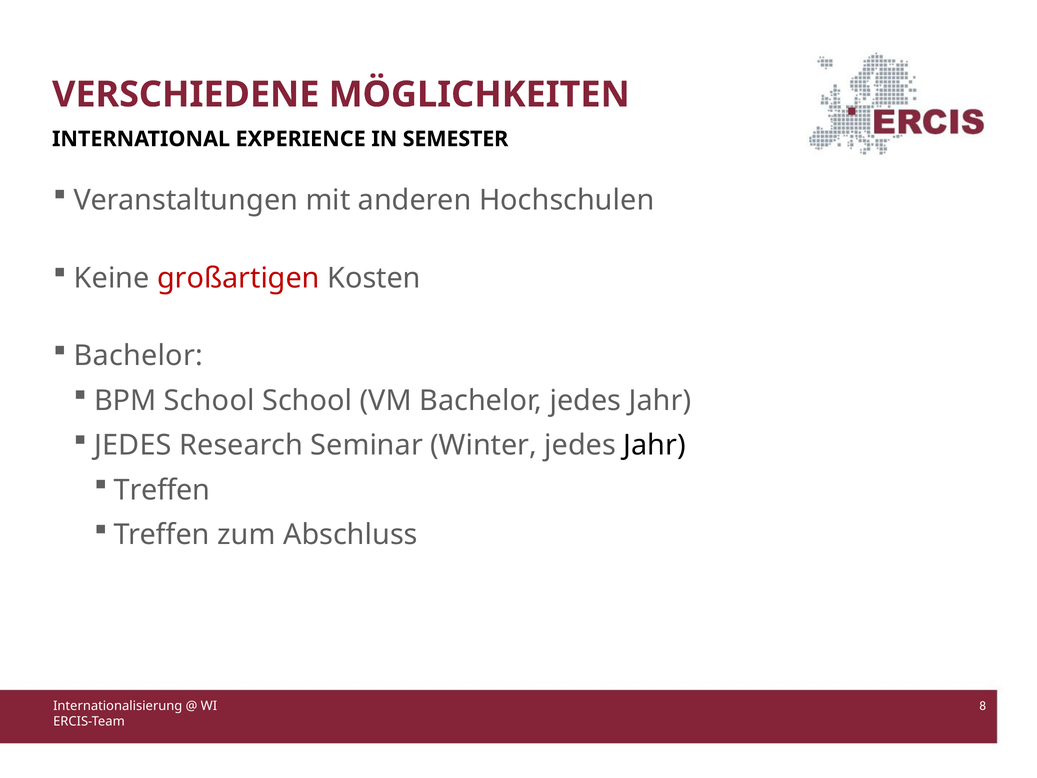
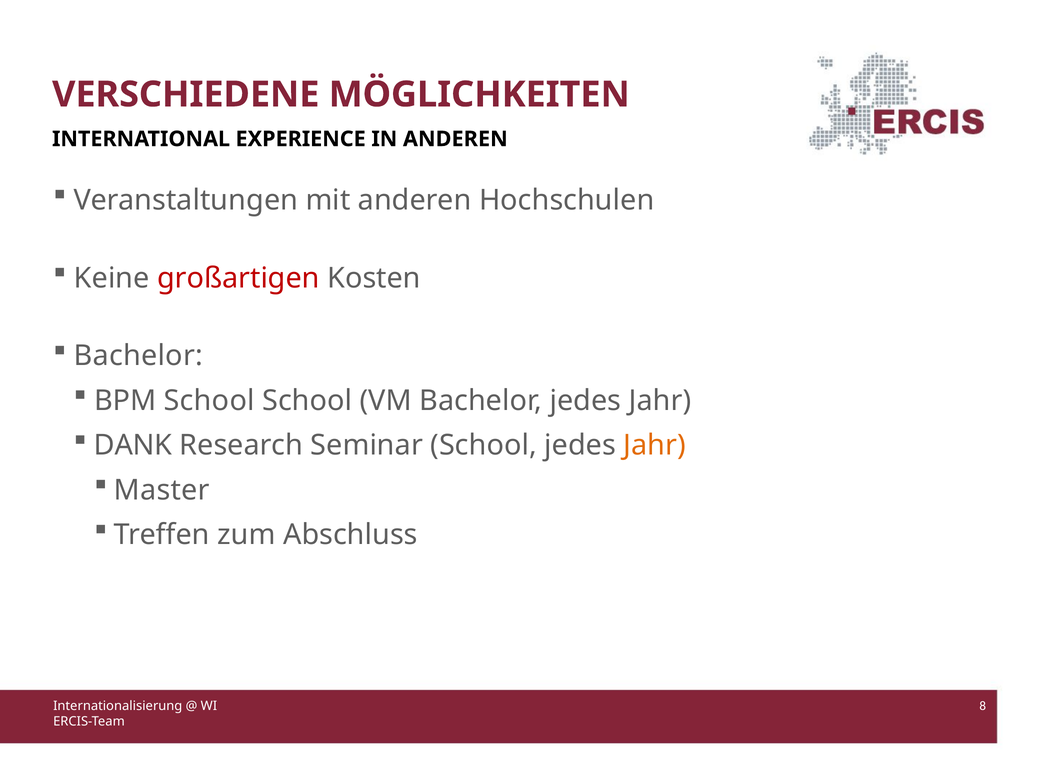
IN SEMESTER: SEMESTER -> ANDEREN (455, 139)
JEDES: JEDES -> DANK (133, 445)
Seminar Winter: Winter -> School (484, 445)
Jahr colour: black -> orange (655, 445)
Treffen: Treffen -> Master (162, 490)
